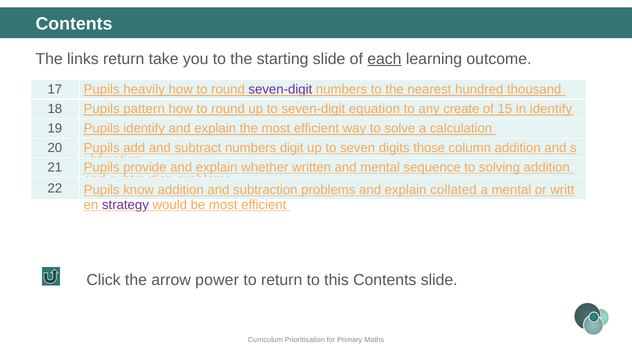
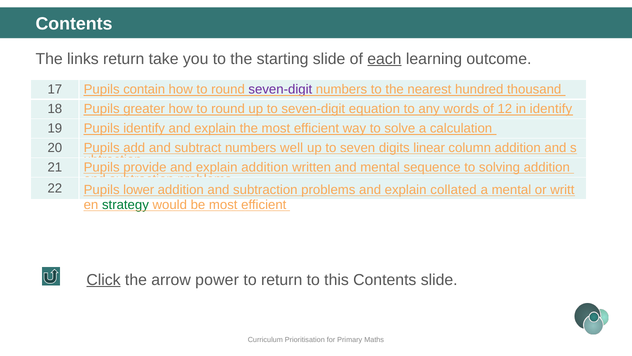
heavily: heavily -> contain (144, 90)
pattern: pattern -> greater (144, 109)
create: create -> words (461, 109)
15: 15 -> 12 (505, 109)
digit: digit -> well (292, 148)
those: those -> linear (429, 148)
explain whether: whether -> addition (265, 167)
know: know -> lower (139, 190)
strategy colour: purple -> green (125, 205)
Click underline: none -> present (104, 279)
